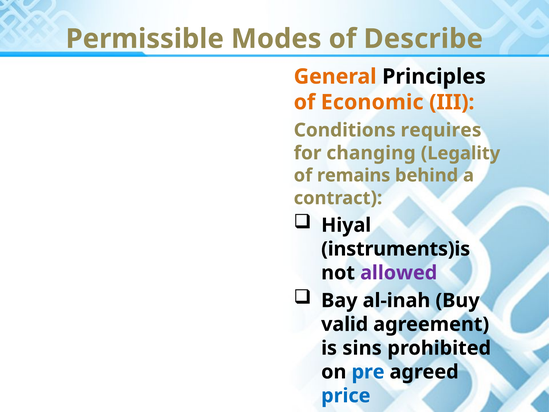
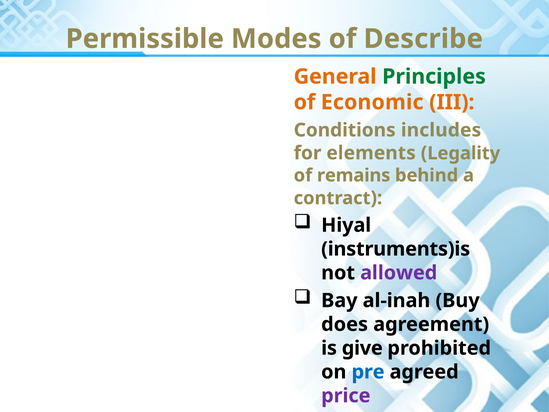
Principles colour: black -> green (434, 77)
requires: requires -> includes (441, 130)
changing: changing -> elements (371, 153)
valid: valid -> does (345, 324)
sins: sins -> give (362, 348)
price colour: blue -> purple (346, 395)
